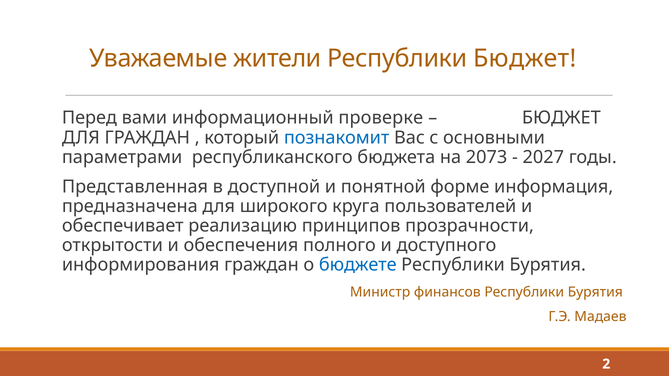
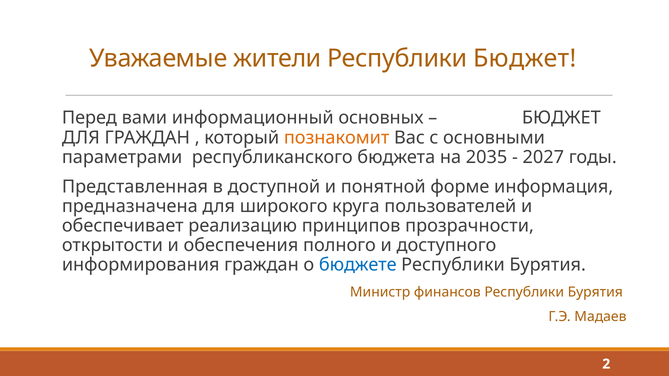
проверке: проверке -> основных (381, 118)
познакомит colour: blue -> orange (337, 138)
2073: 2073 -> 2035 (487, 157)
